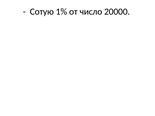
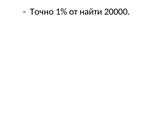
Сотую: Сотую -> Точно (42, 12)
число: число -> найти (91, 12)
